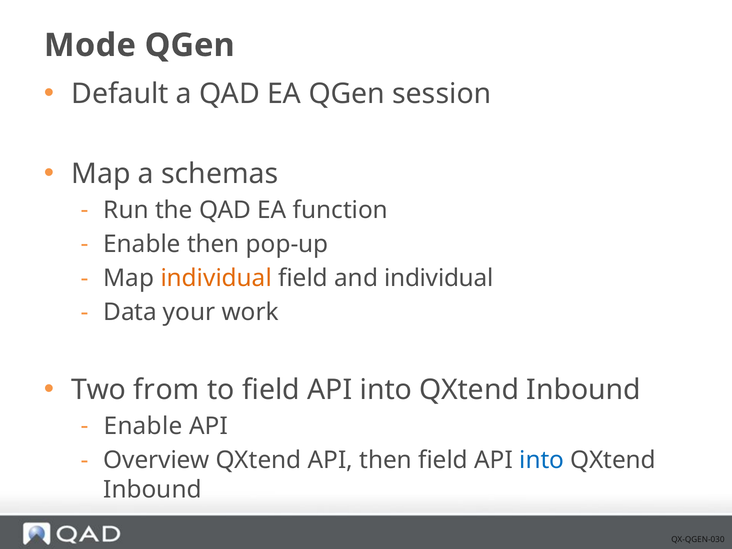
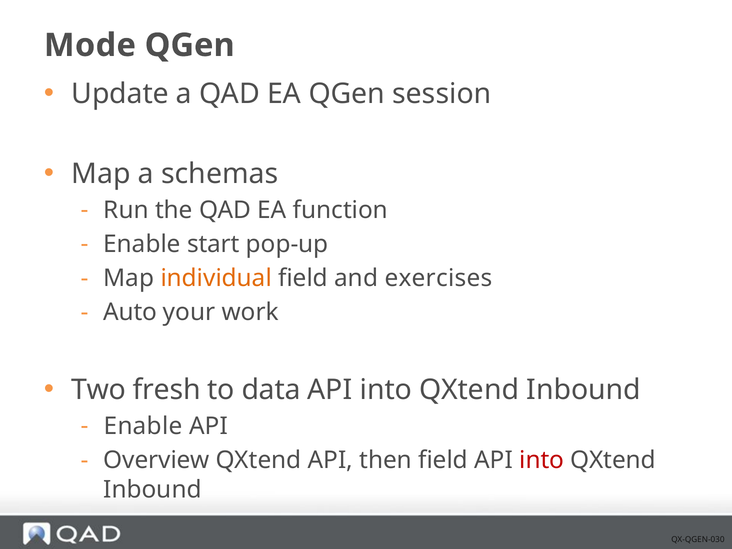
Default: Default -> Update (120, 94)
Enable then: then -> start (213, 244)
and individual: individual -> exercises (439, 278)
Data: Data -> Auto (130, 312)
from: from -> fresh (167, 390)
to field: field -> data (271, 390)
into colour: blue -> red (542, 460)
